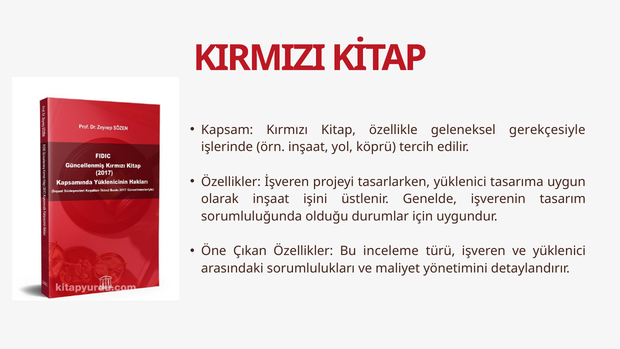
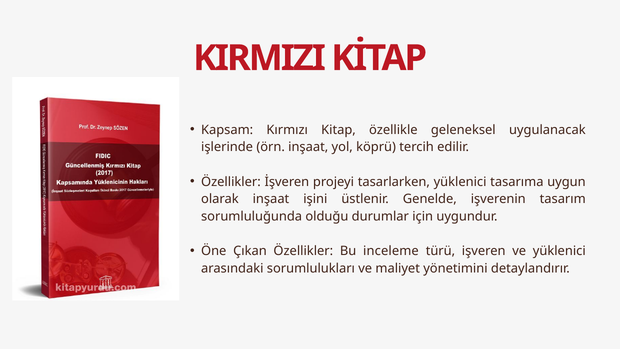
gerekçesiyle: gerekçesiyle -> uygulanacak (547, 130)
